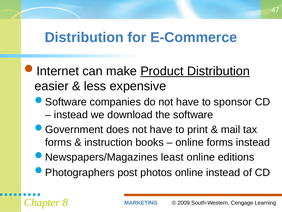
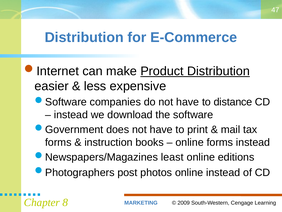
sponsor: sponsor -> distance (233, 102)
